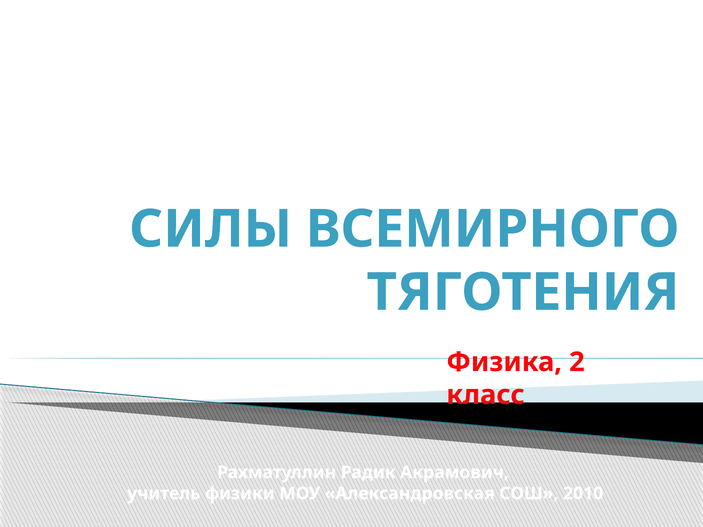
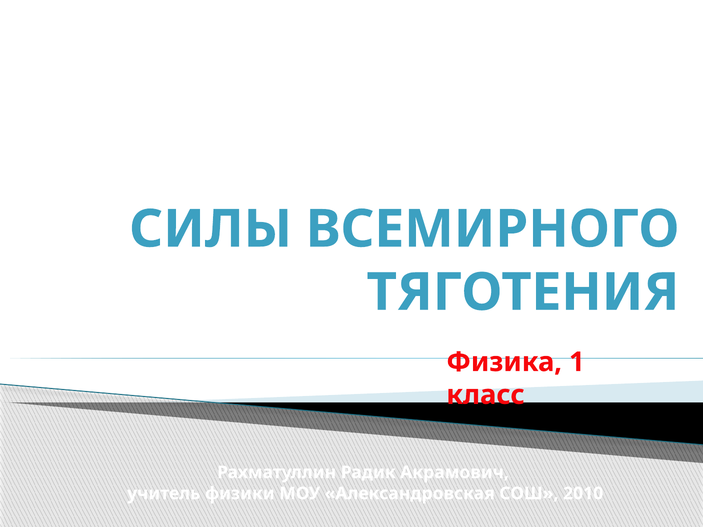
2: 2 -> 1 (577, 362)
